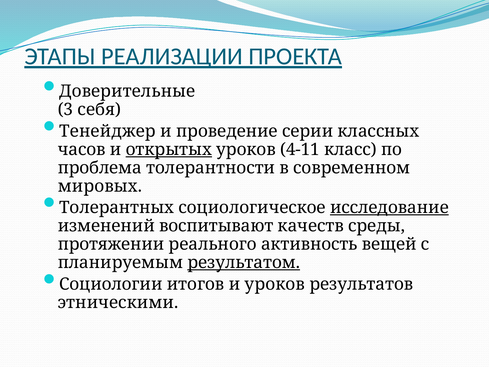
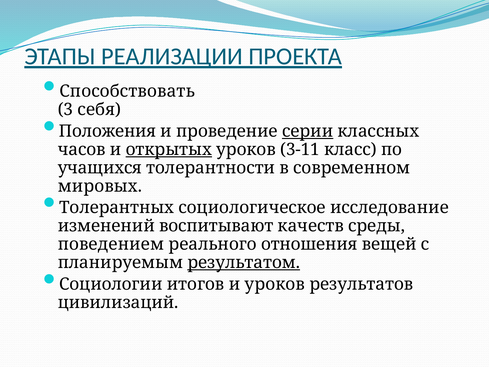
Доверительные: Доверительные -> Способствовать (127, 91)
Тенейджер: Тенейджер -> Положения (108, 131)
серии underline: none -> present (308, 131)
4-11: 4-11 -> 3-11 (300, 149)
проблема: проблема -> учащихся (100, 168)
исследование underline: present -> none (389, 207)
протяжении: протяжении -> поведением (111, 244)
активность: активность -> отношения (309, 244)
этническими: этническими -> цивилизаций (118, 302)
